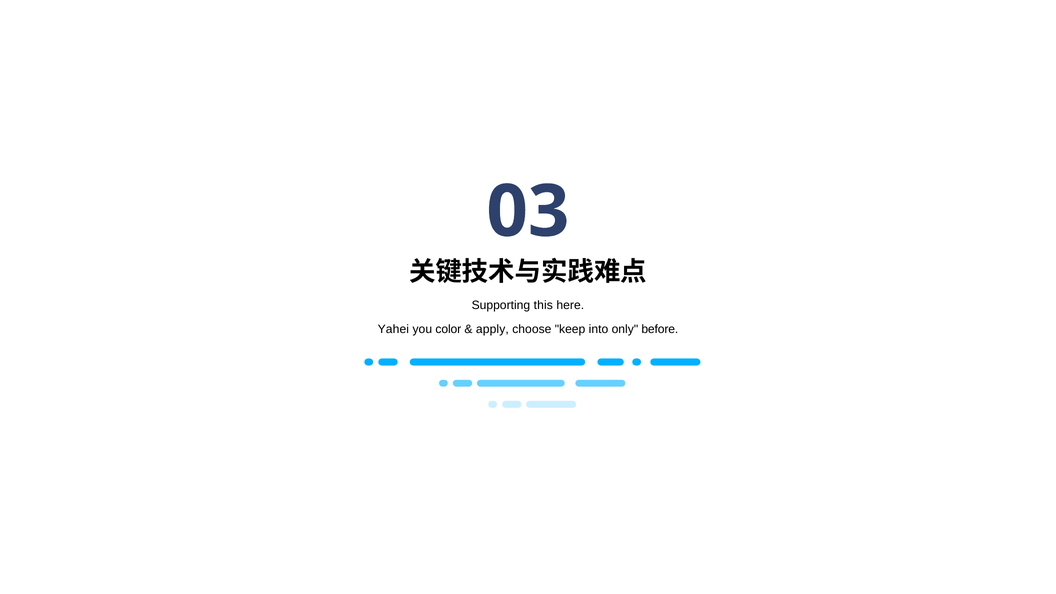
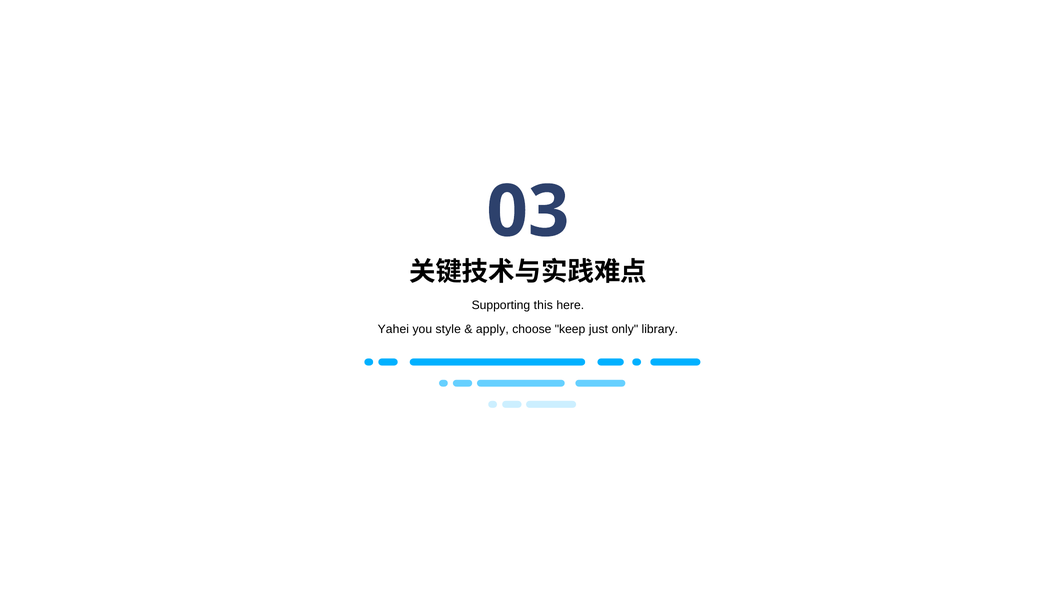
color: color -> style (448, 329)
into: into -> just (598, 329)
before: before -> library (660, 329)
